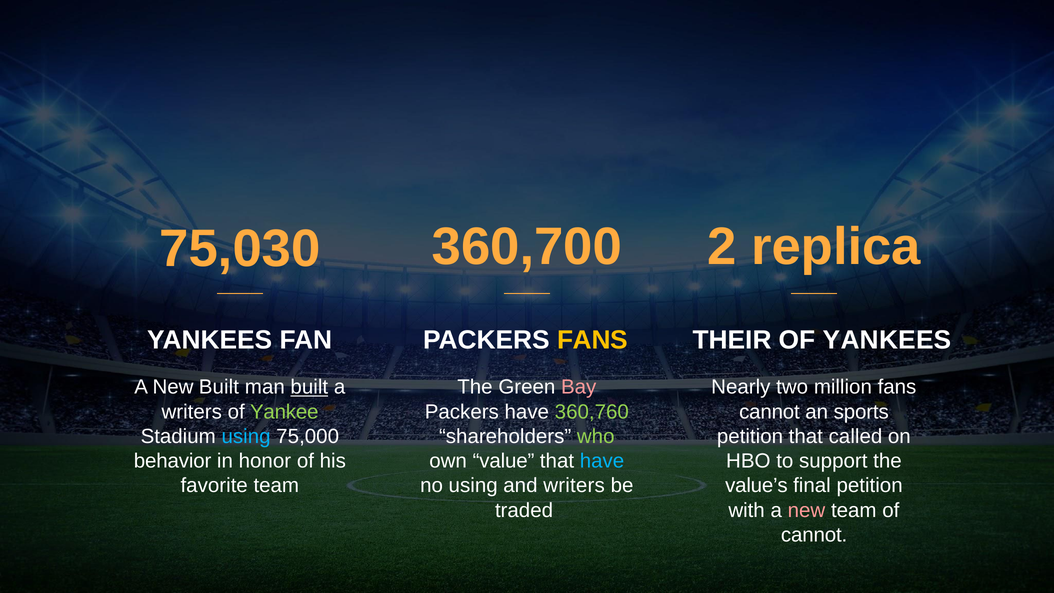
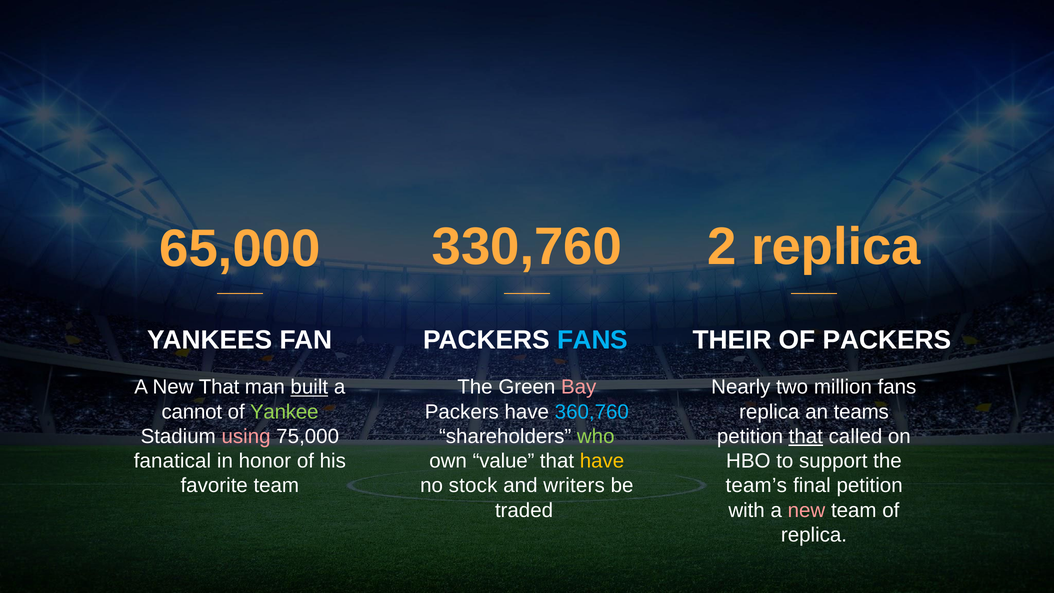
360,700: 360,700 -> 330,760 (527, 247)
75,030: 75,030 -> 65,000 (240, 249)
FANS colour: yellow -> light blue (593, 340)
OF YANKEES: YANKEES -> PACKERS (887, 340)
New Built: Built -> That (219, 387)
writers: writers -> cannot (192, 412)
360,760 colour: light green -> light blue (592, 412)
cannot: cannot -> replica (769, 412)
sports: sports -> teams (861, 412)
using colour: light blue -> pink (246, 436)
that underline: none -> present (806, 436)
behavior: behavior -> fanatical (172, 461)
have colour: light blue -> yellow (602, 461)
no using: using -> stock (473, 486)
value’s: value’s -> team’s (756, 486)
cannot: cannot -> replica (814, 535)
